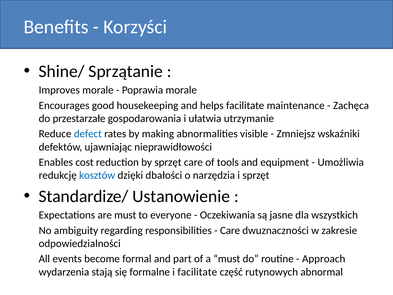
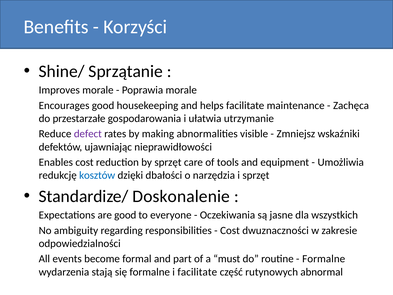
defect colour: blue -> purple (88, 134)
Ustanowienie: Ustanowienie -> Doskonalenie (181, 196)
are must: must -> good (125, 215)
Care: Care -> Cost (230, 230)
Approach: Approach -> Formalne (324, 259)
